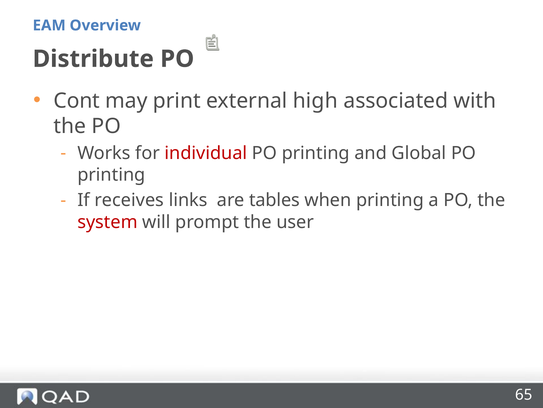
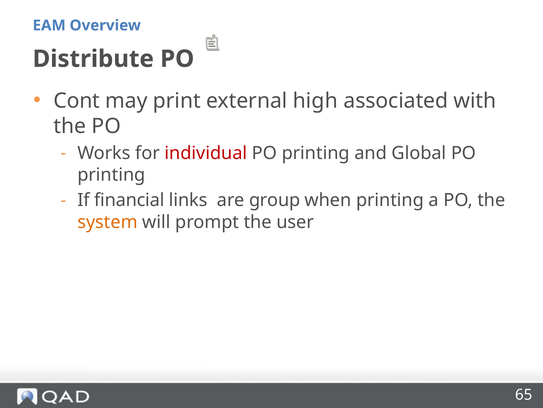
receives: receives -> financial (129, 200)
tables: tables -> group (275, 200)
system colour: red -> orange (108, 222)
